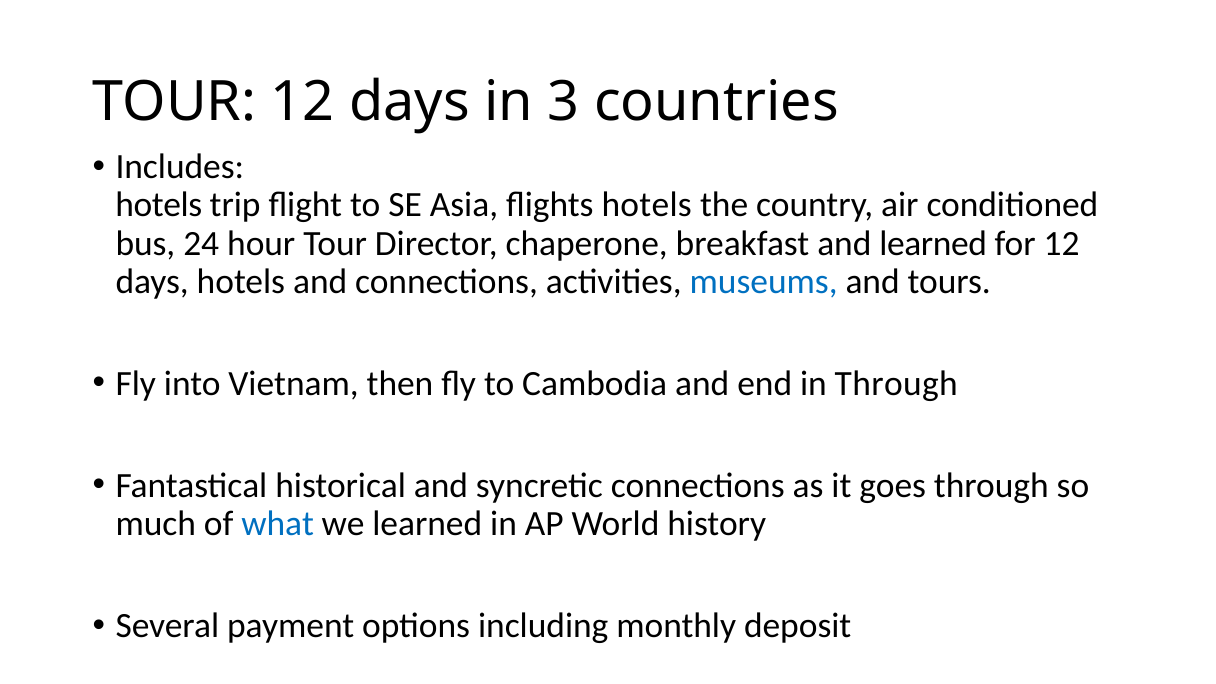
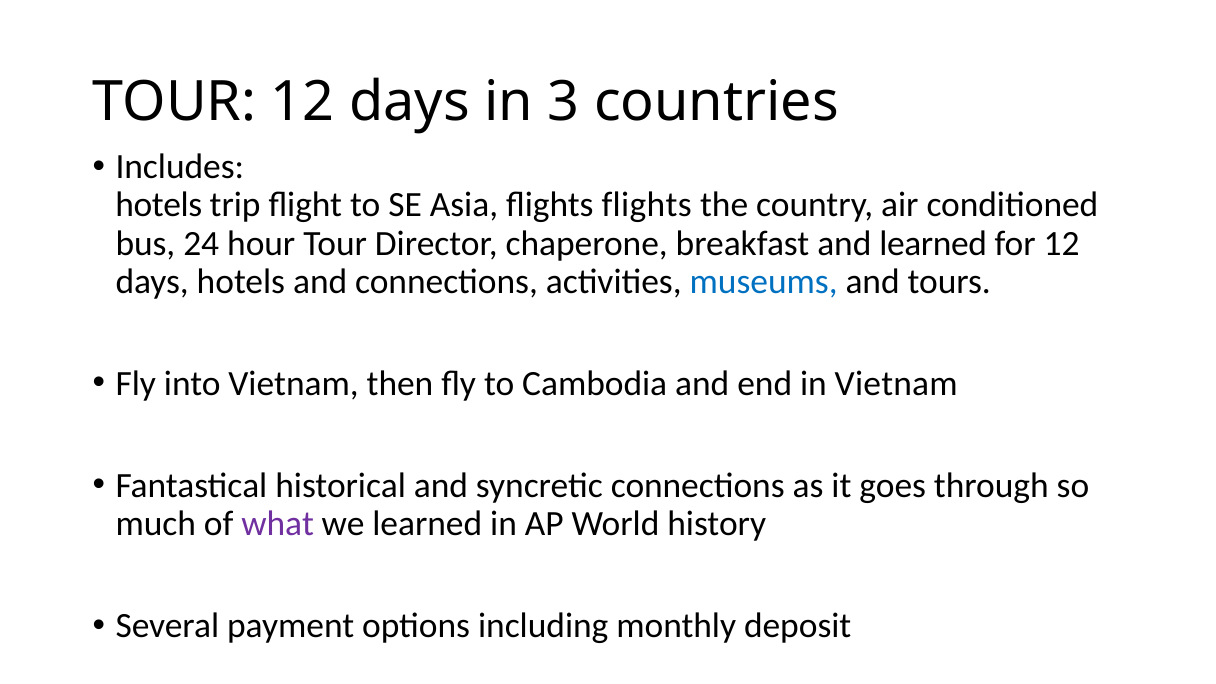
flights hotels: hotels -> flights (647, 205)
in Through: Through -> Vietnam (896, 384)
what colour: blue -> purple (278, 524)
